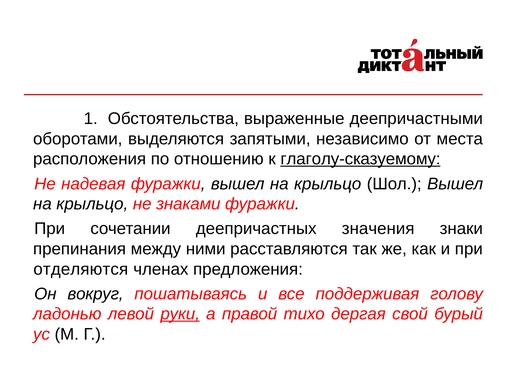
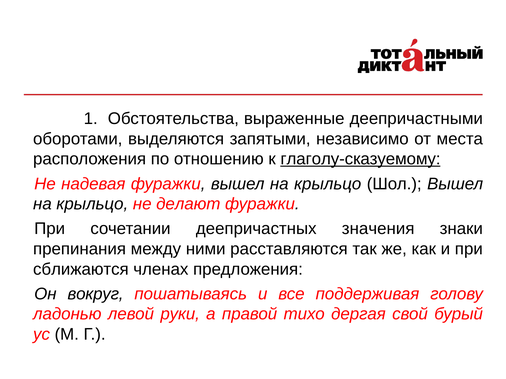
знаками: знаками -> делают (188, 204)
отделяются: отделяются -> сближаются (81, 269)
руки underline: present -> none (180, 314)
